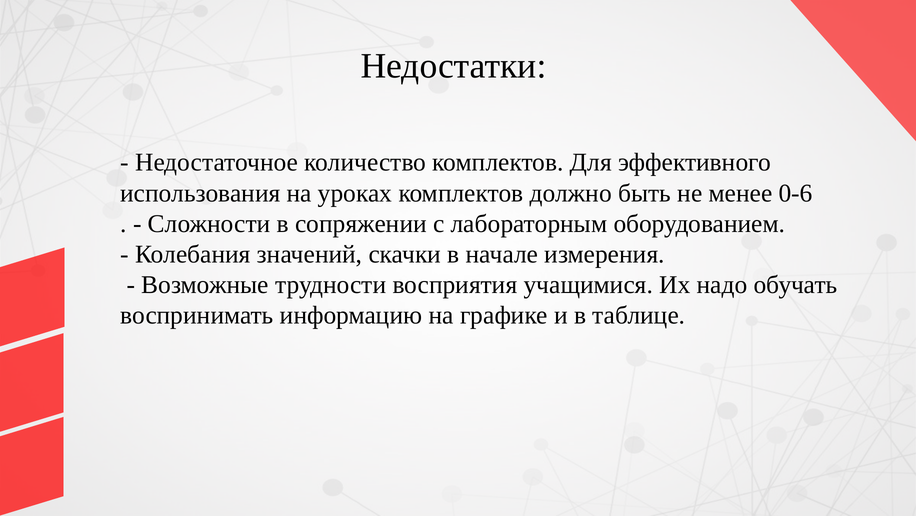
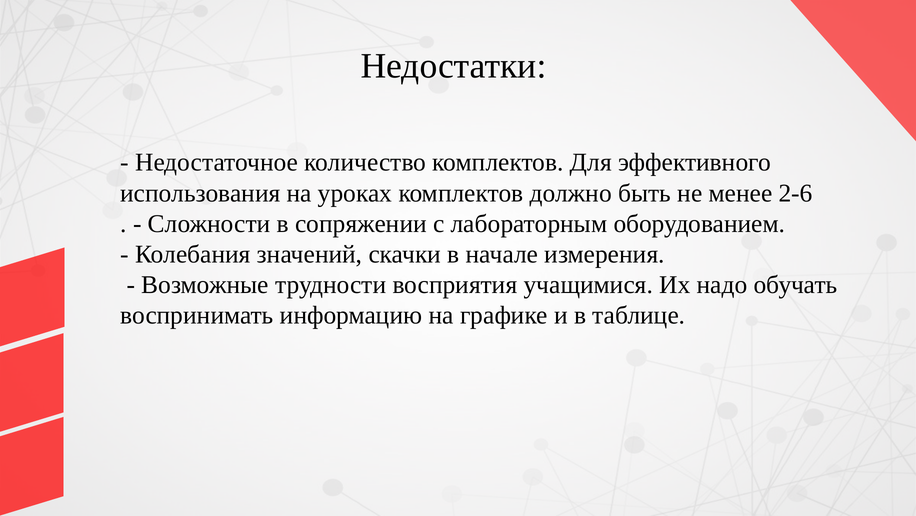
0-6: 0-6 -> 2-6 (796, 193)
